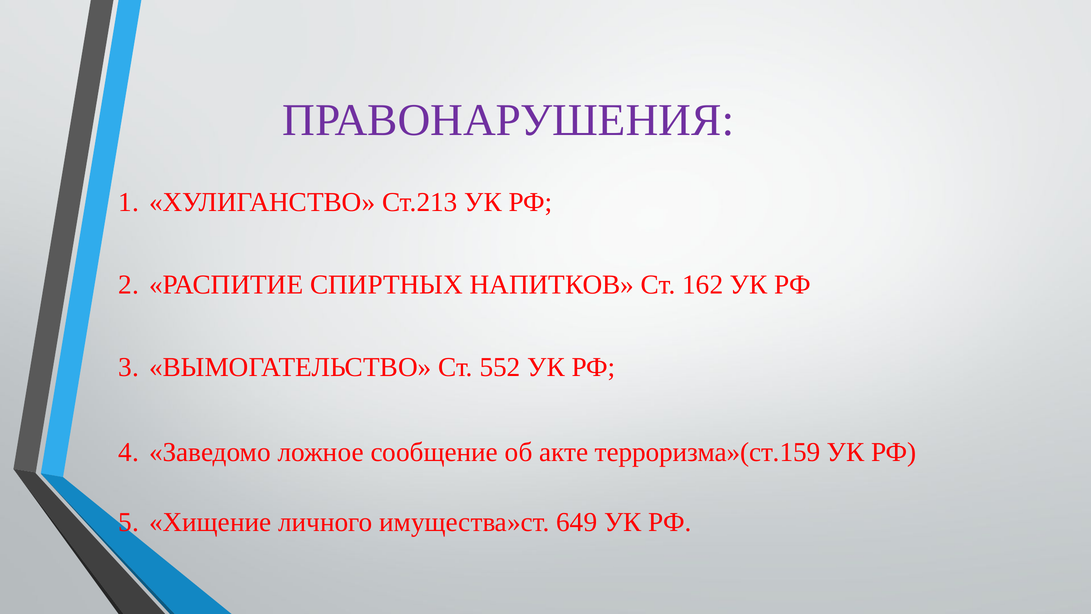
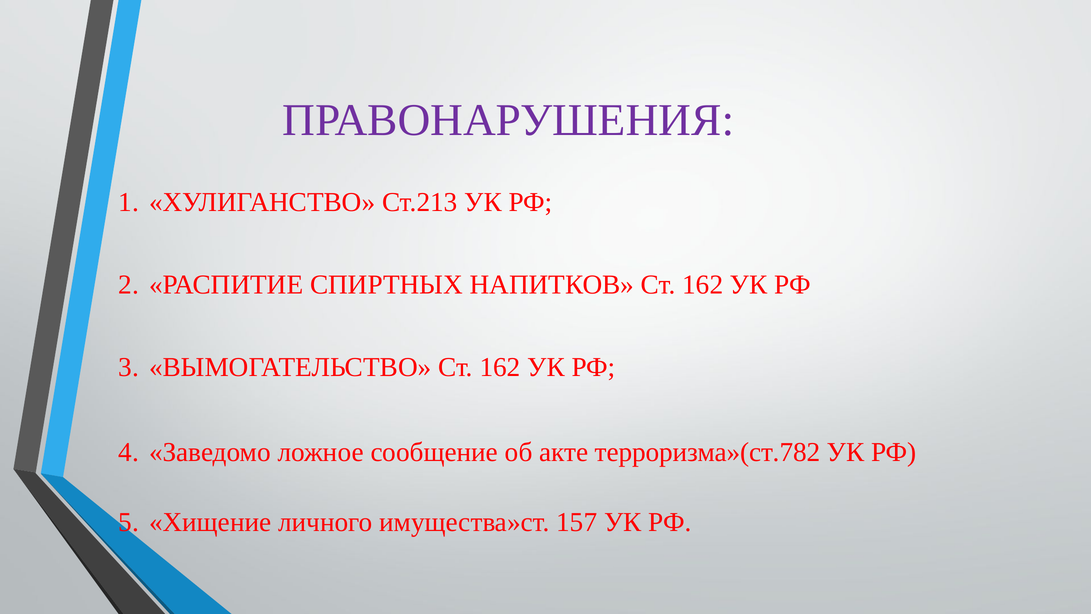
ВЫМОГАТЕЛЬСТВО Ст 552: 552 -> 162 (500, 367)
терроризма»(ст.159: терроризма»(ст.159 -> терроризма»(ст.782 (708, 452)
649: 649 -> 157 (577, 522)
